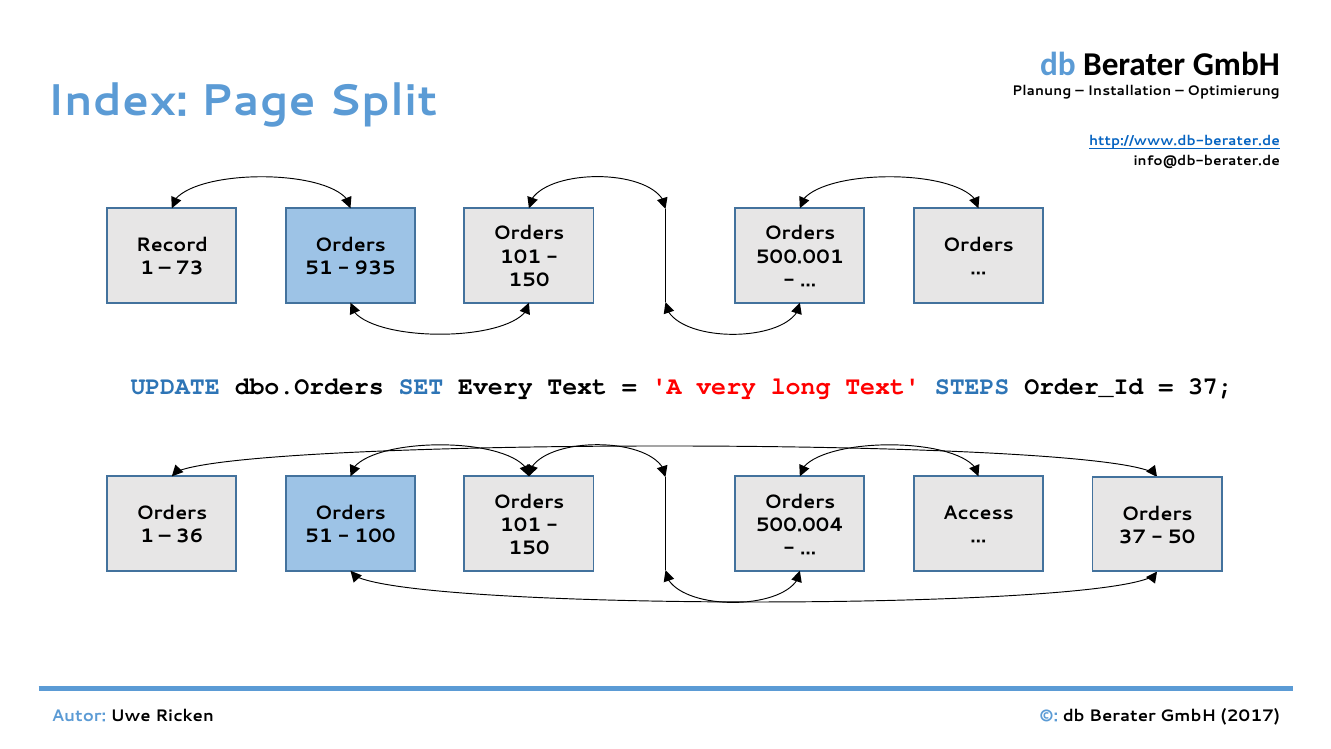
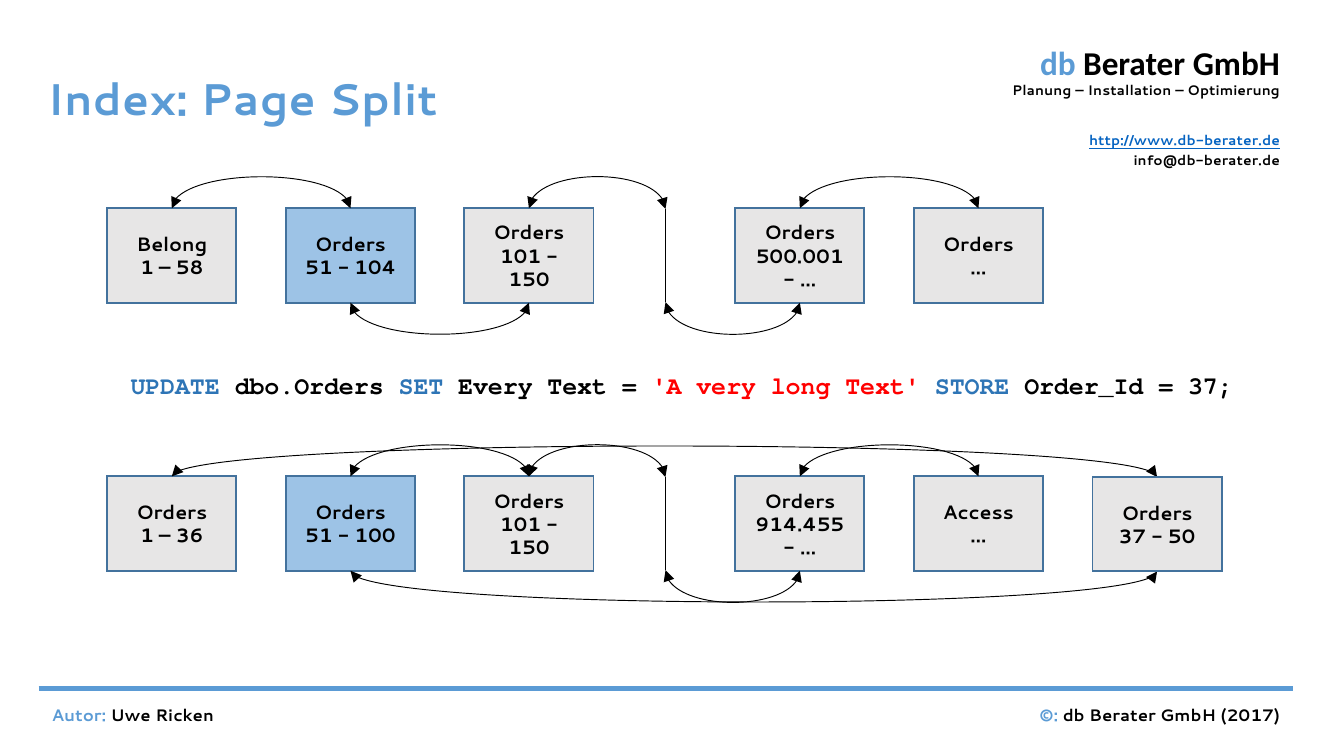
Record: Record -> Belong (172, 245)
73: 73 -> 58 (190, 268)
935: 935 -> 104 (375, 268)
STEPS: STEPS -> STORE (972, 386)
500.004: 500.004 -> 914.455 (800, 525)
